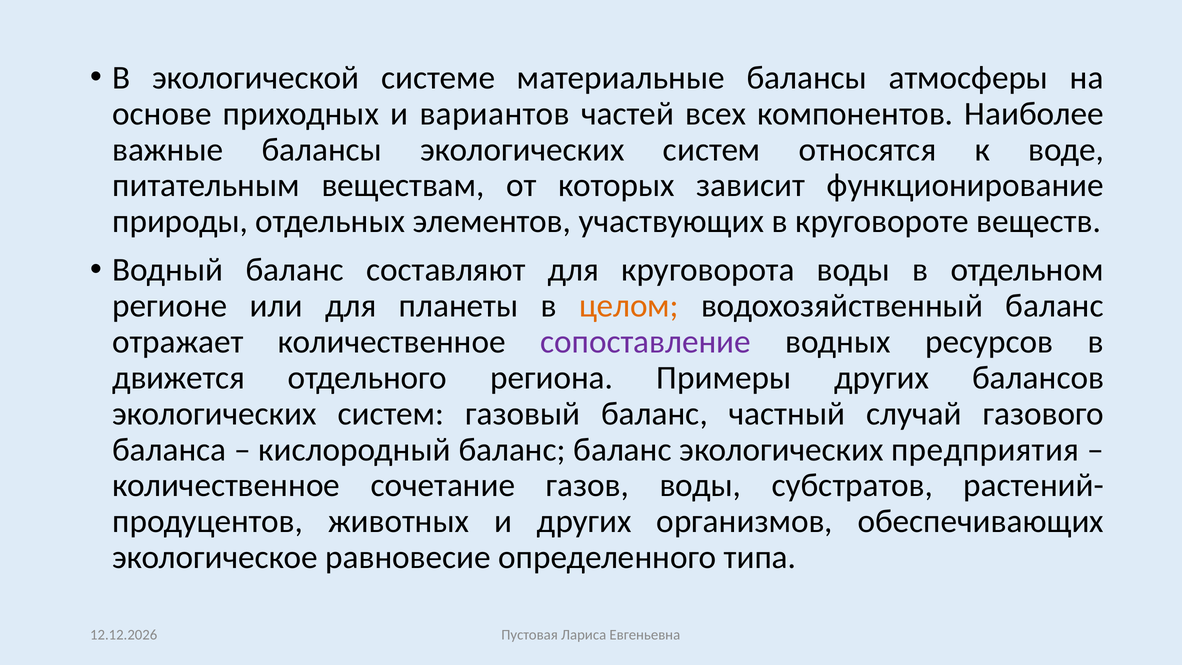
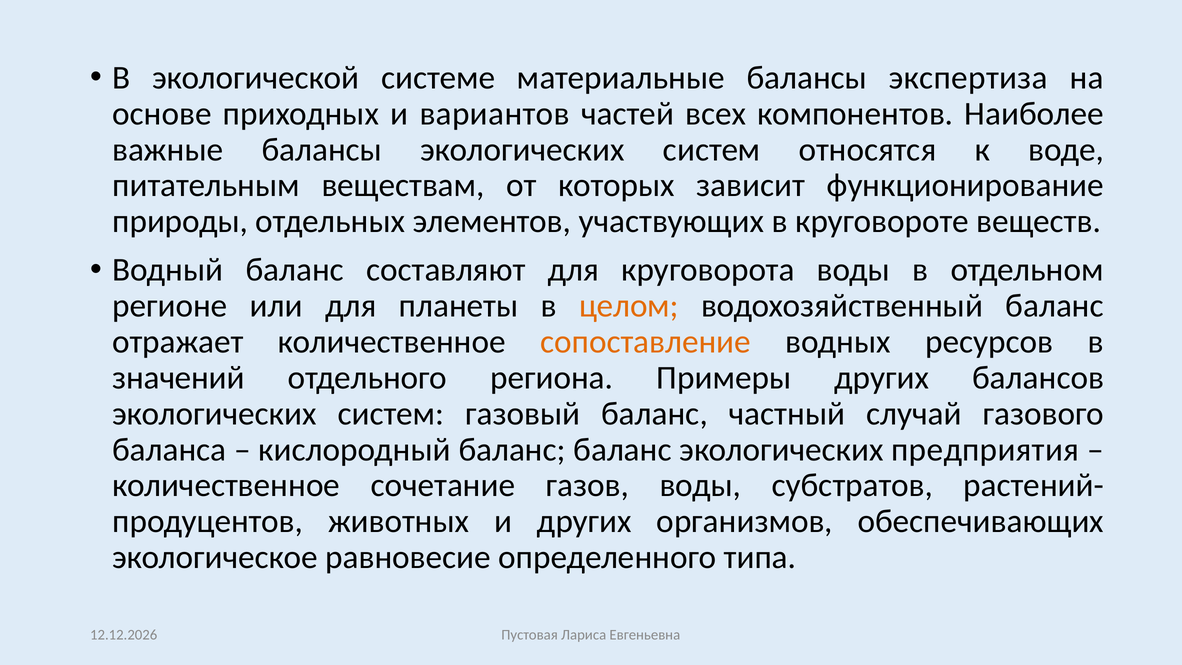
атмосферы: атмосферы -> экспертиза (968, 78)
сопоставление colour: purple -> orange (646, 342)
движется: движется -> значений (178, 378)
